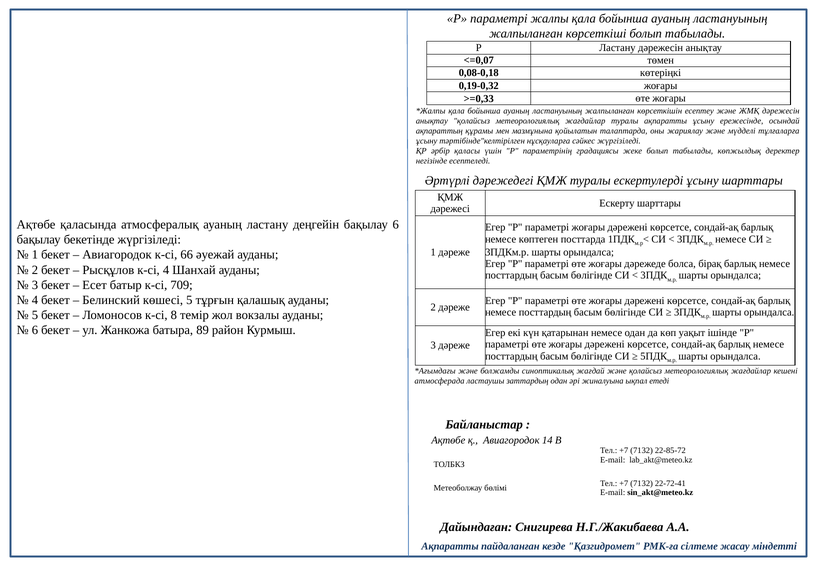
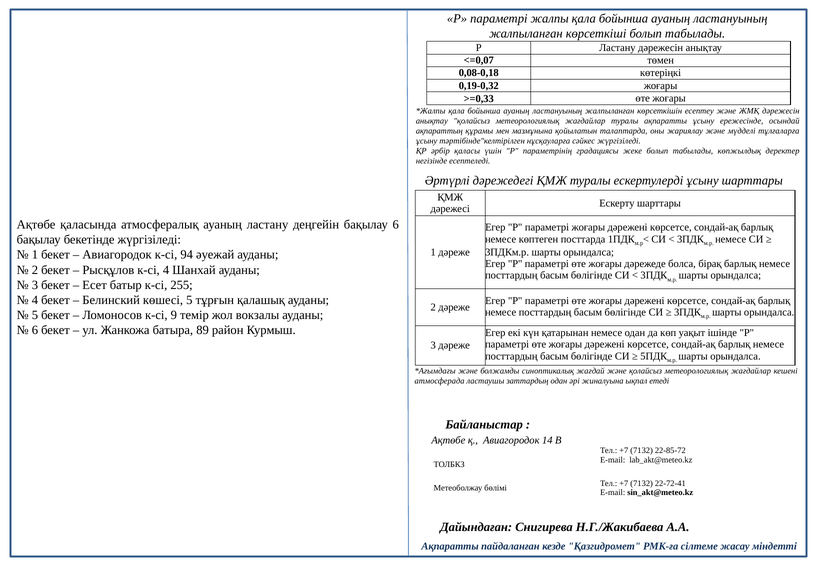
66: 66 -> 94 (187, 255)
709: 709 -> 255 (182, 285)
8: 8 -> 9 (174, 315)
